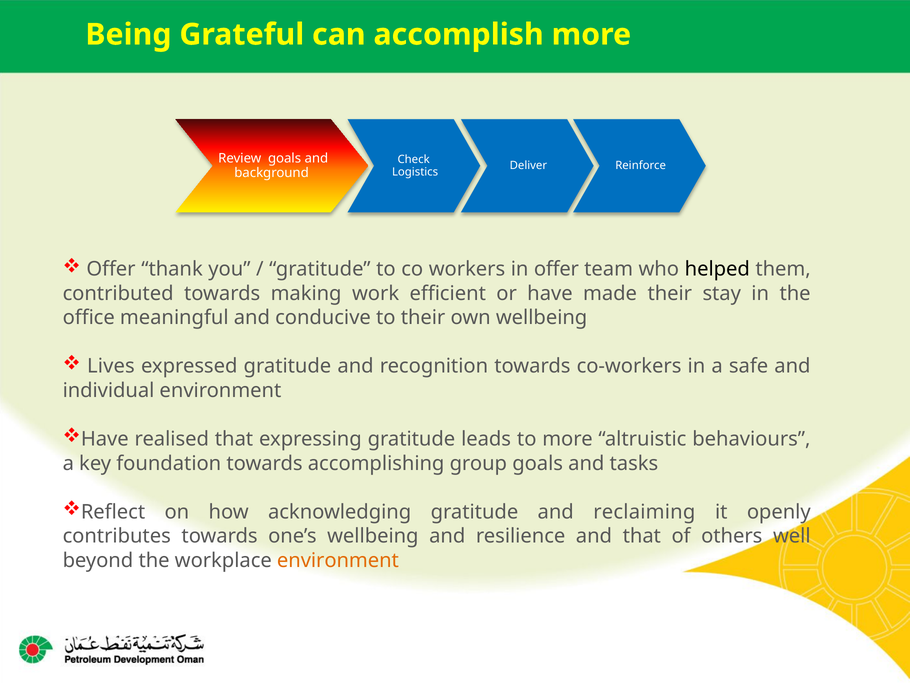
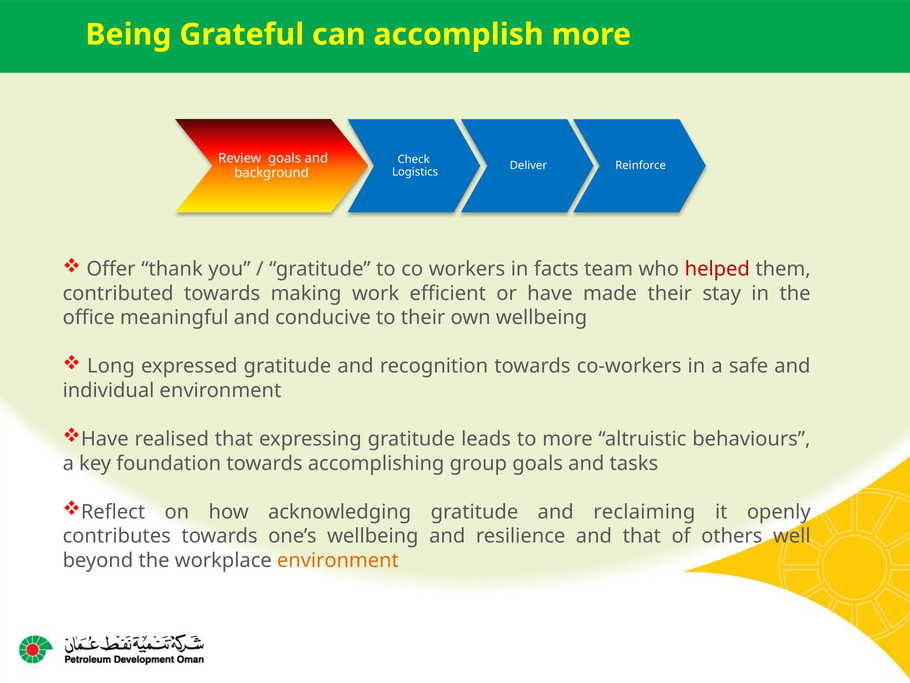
in offer: offer -> facts (556, 269)
helped colour: black -> red (717, 269)
Lives: Lives -> Long (111, 366)
